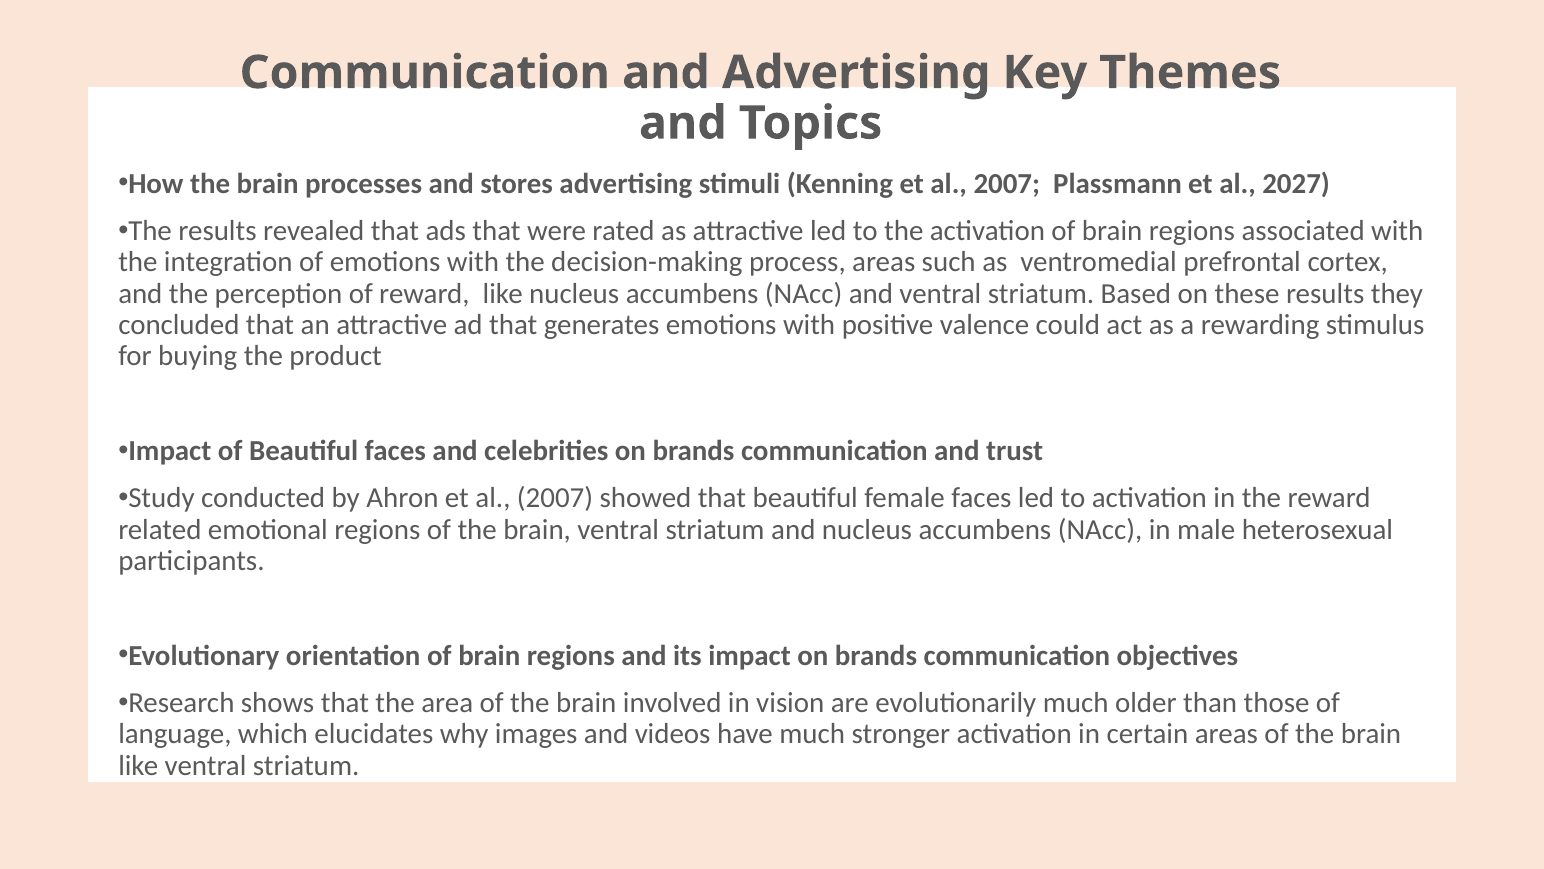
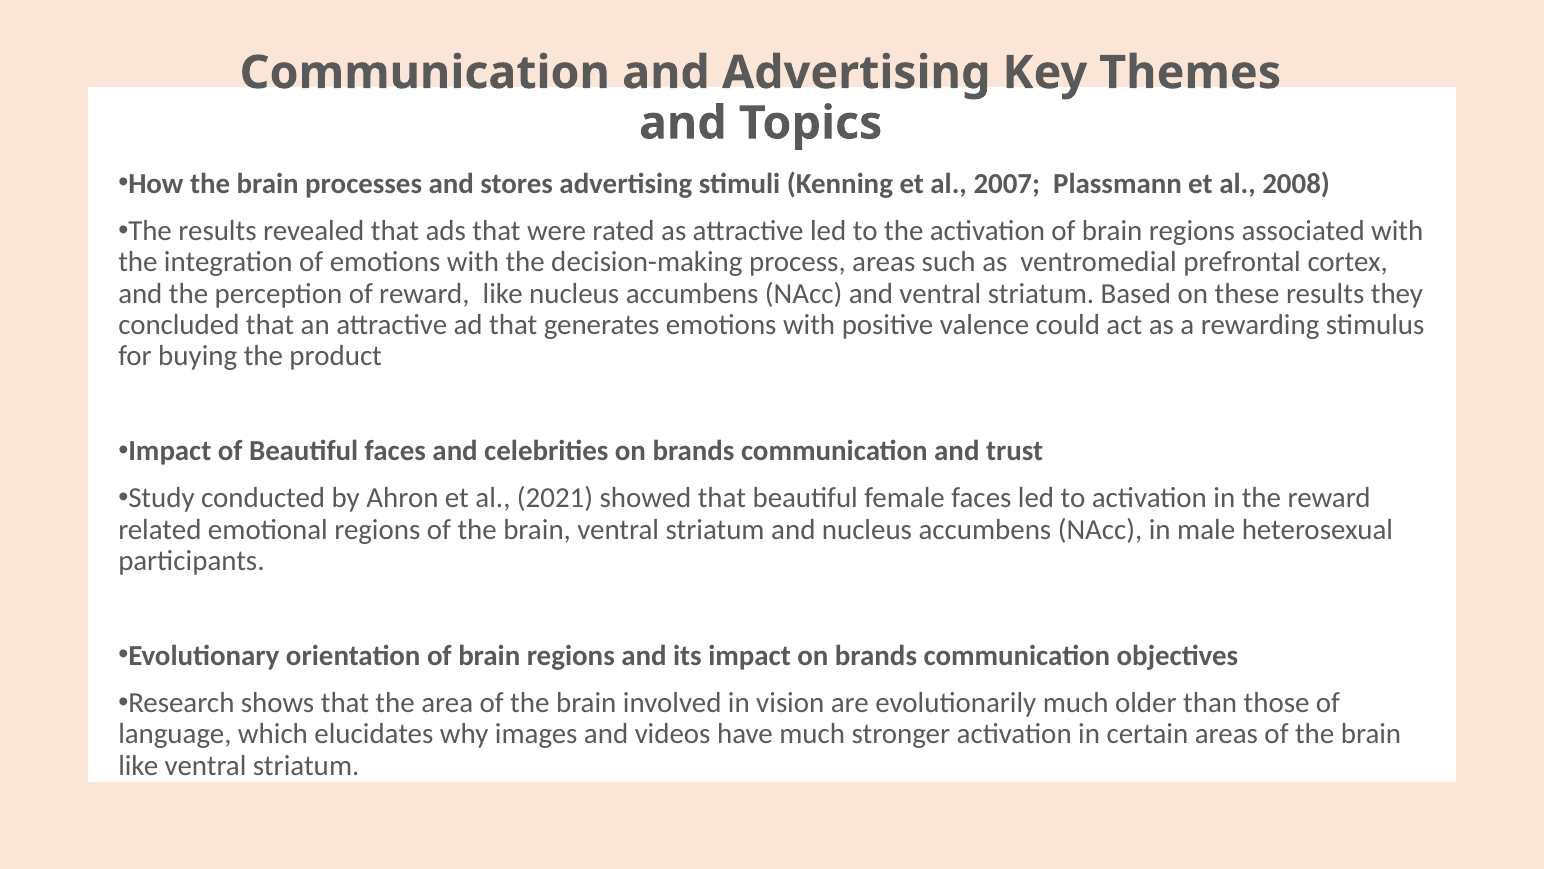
2027: 2027 -> 2008 (1296, 183)
Ahron et al 2007: 2007 -> 2021 (555, 498)
